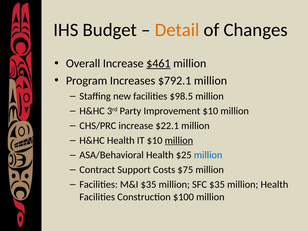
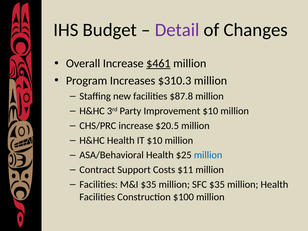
Detail colour: orange -> purple (177, 30)
$792.1: $792.1 -> $310.3 (175, 81)
$98.5: $98.5 -> $87.8 (181, 96)
$22.1: $22.1 -> $20.5 (167, 126)
million underline: present -> none (179, 140)
$75: $75 -> $11 (185, 170)
